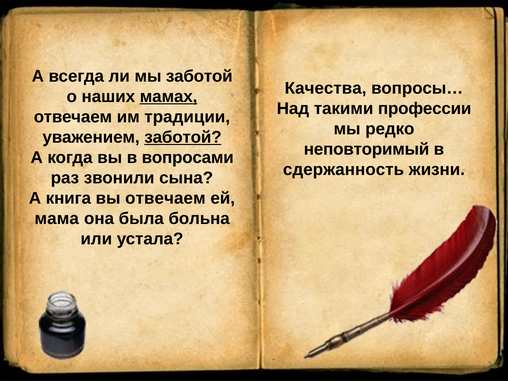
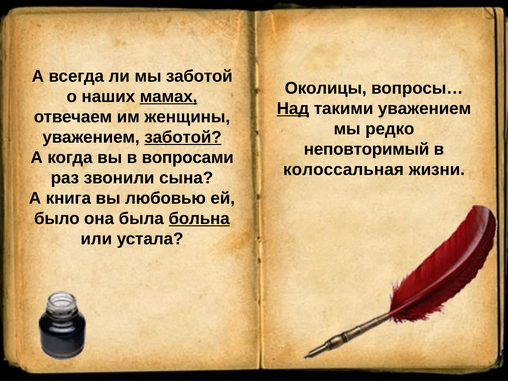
Качества: Качества -> Околицы (326, 88)
Над underline: none -> present (293, 109)
такими профессии: профессии -> уважением (425, 109)
традиции: традиции -> женщины (187, 117)
сдержанность: сдержанность -> колоссальная (343, 170)
вы отвечаем: отвечаем -> любовью (166, 198)
мама: мама -> было (57, 219)
больна underline: none -> present (199, 219)
